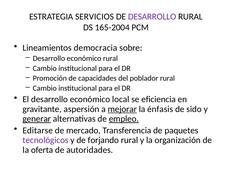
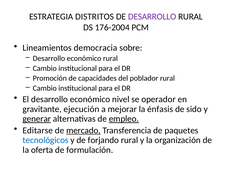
SERVICIOS: SERVICIOS -> DISTRITOS (95, 17)
165-2004: 165-2004 -> 176-2004 (112, 27)
local: local -> nivel (121, 99)
eficiencia: eficiencia -> operador (159, 99)
aspersión: aspersión -> ejecución (82, 109)
mejorar underline: present -> none (122, 109)
mercado underline: none -> present (83, 130)
tecnológicos colour: purple -> blue (46, 140)
autoridades: autoridades -> formulación (90, 150)
